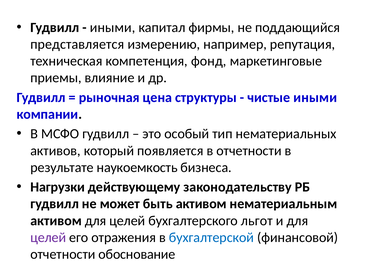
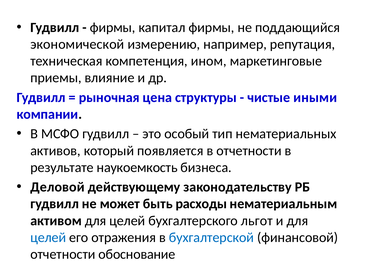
иными: иными -> фирмы (113, 27)
представляется: представляется -> экономической (77, 44)
фонд: фонд -> ином (209, 61)
Нагрузки: Нагрузки -> Деловой (58, 187)
быть активом: активом -> расходы (201, 204)
целей colour: purple -> blue (48, 237)
